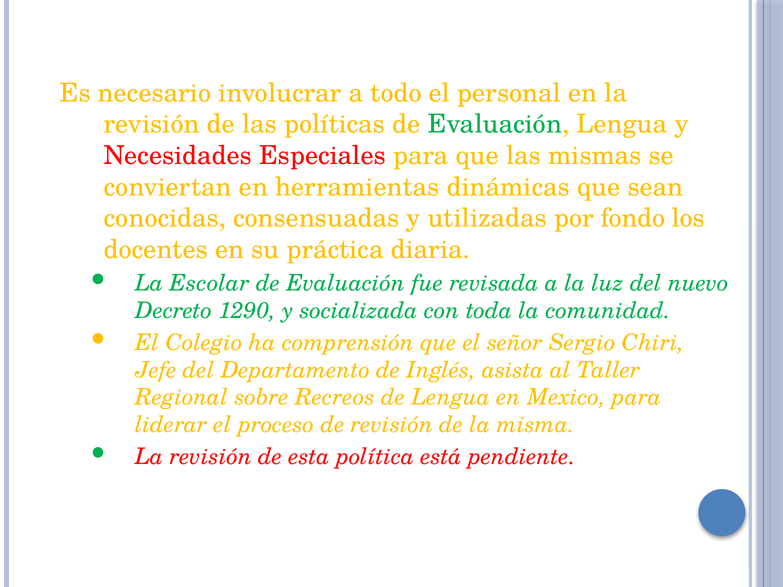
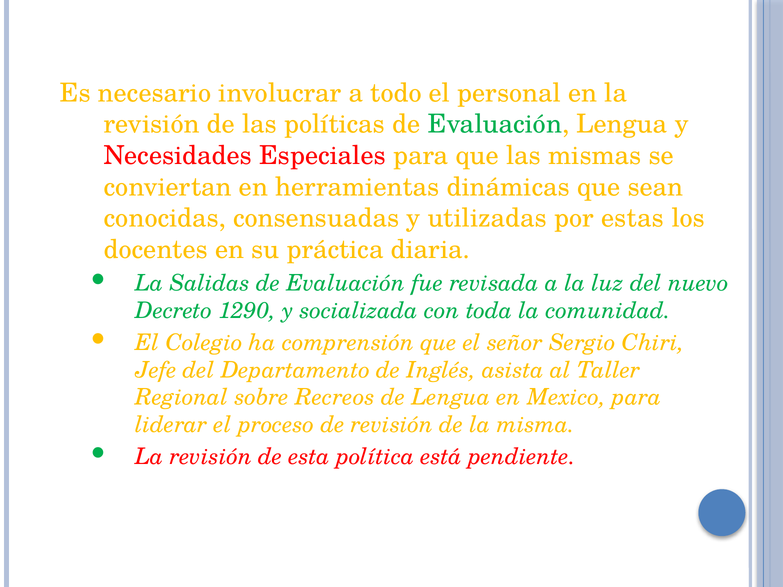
fondo: fondo -> estas (633, 218)
Escolar: Escolar -> Salidas (210, 283)
